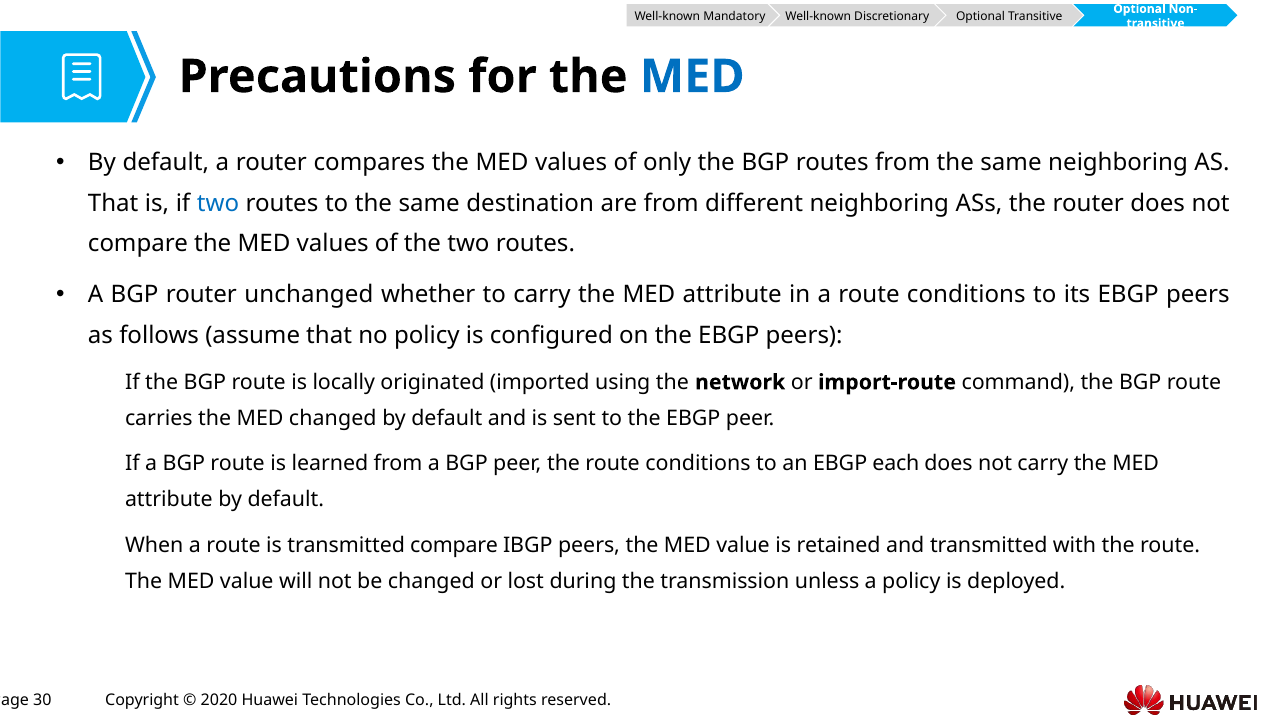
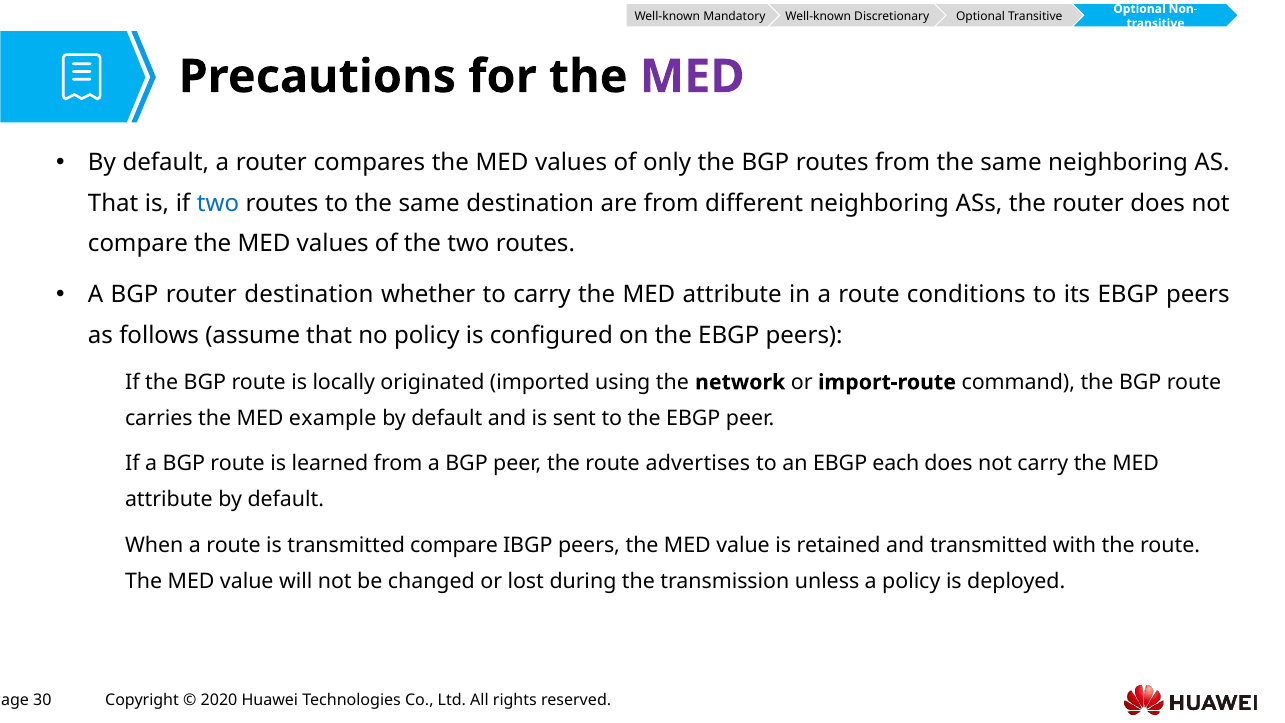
MED colour: blue -> purple (692, 77)
router unchanged: unchanged -> destination (309, 295)
MED changed: changed -> example (333, 418)
the route conditions: conditions -> advertises (698, 464)
